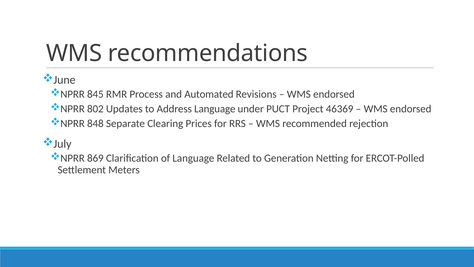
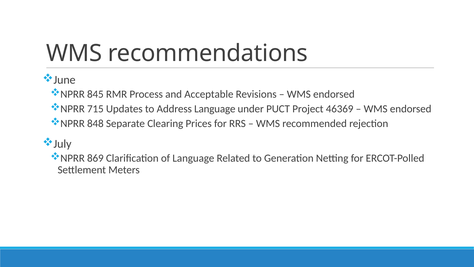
Automated: Automated -> Acceptable (209, 94)
802: 802 -> 715 (95, 109)
